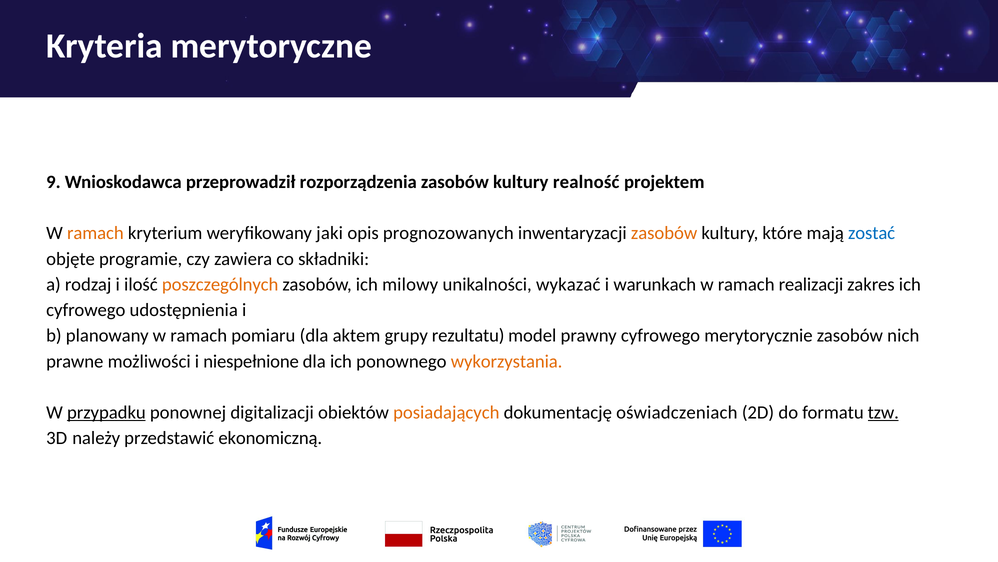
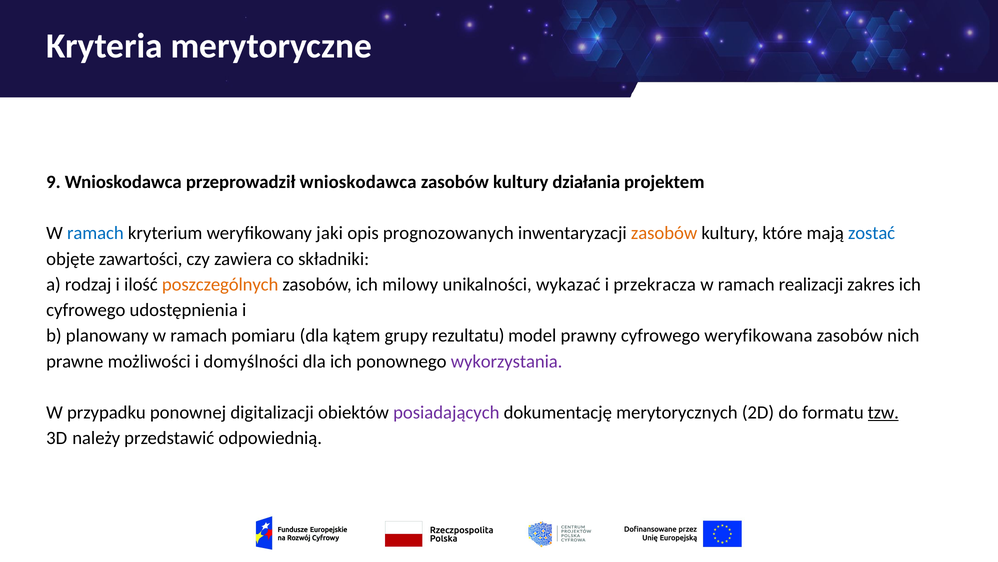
przeprowadził rozporządzenia: rozporządzenia -> wnioskodawca (358, 182)
realność: realność -> działania (586, 182)
ramach colour: orange -> blue (95, 233)
programie: programie -> zawartości (141, 259)
warunkach: warunkach -> przekracza (655, 284)
aktem: aktem -> kątem (356, 335)
merytorycznie: merytorycznie -> weryfikowana (758, 335)
niespełnione: niespełnione -> domyślności (251, 361)
wykorzystania colour: orange -> purple (507, 361)
przypadku underline: present -> none (106, 412)
posiadających colour: orange -> purple (446, 412)
oświadczeniach: oświadczeniach -> merytorycznych (677, 412)
ekonomiczną: ekonomiczną -> odpowiednią (270, 438)
